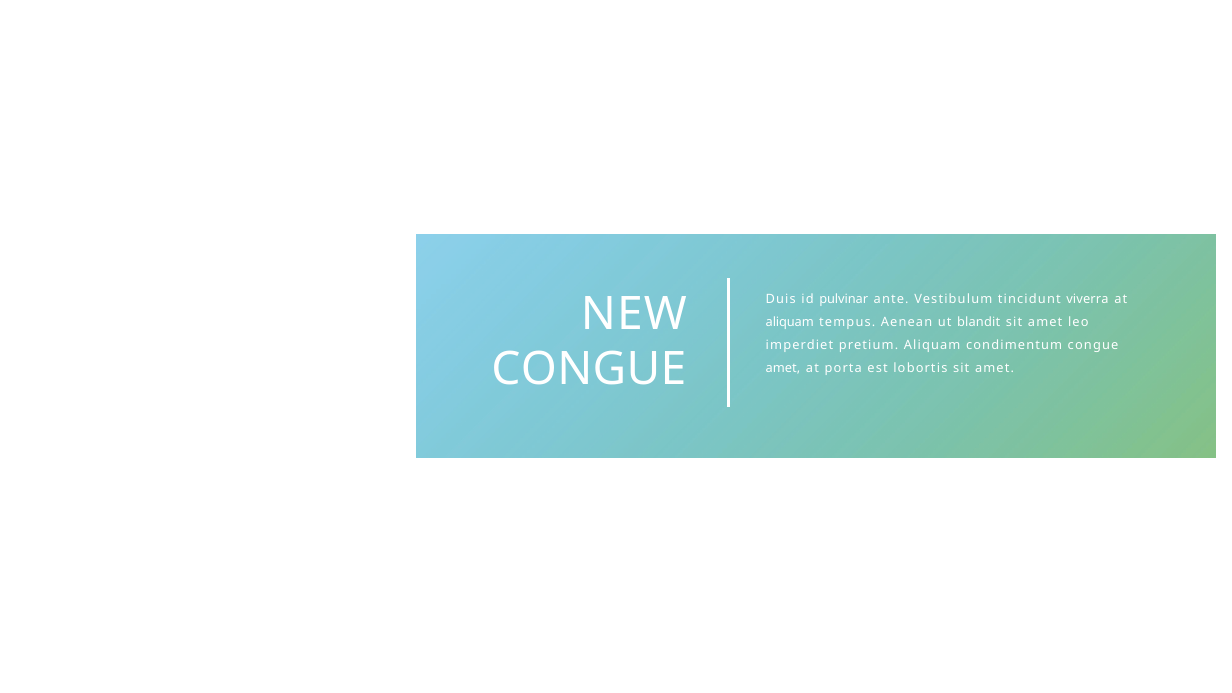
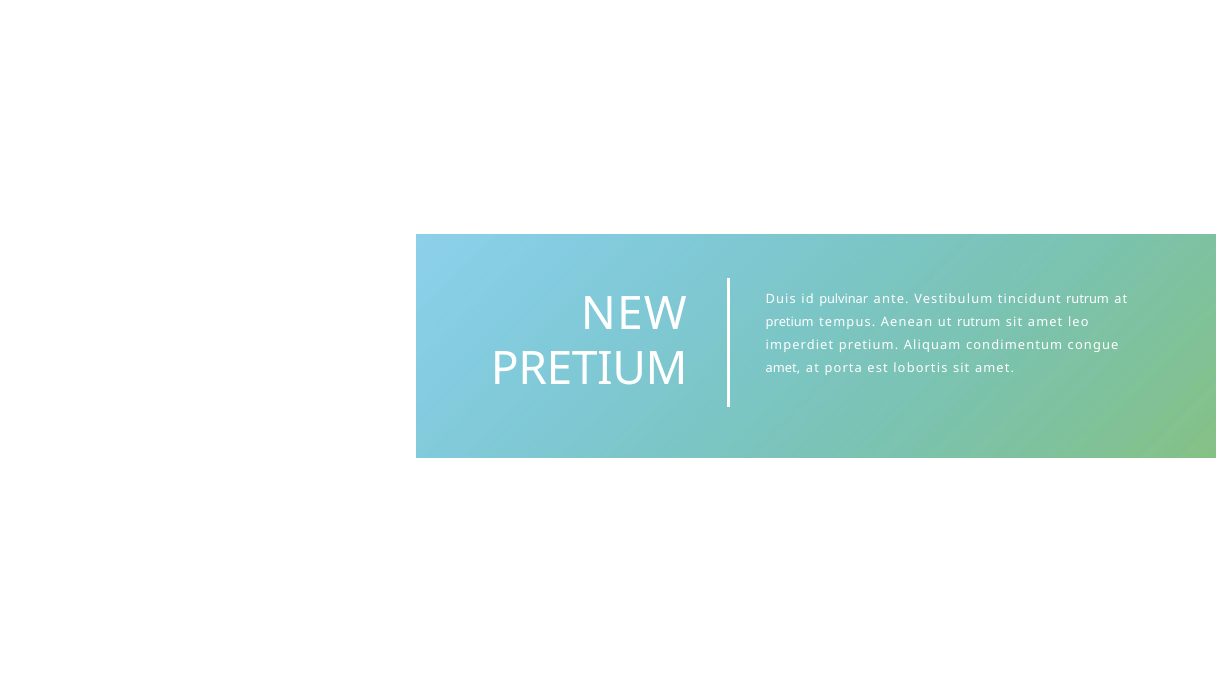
tincidunt viverra: viverra -> rutrum (1088, 299)
aliquam: aliquam -> pretium (790, 322)
ut blandit: blandit -> rutrum (979, 322)
CONGUE: CONGUE -> PRETIUM (589, 369)
